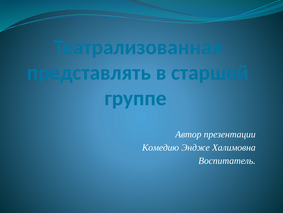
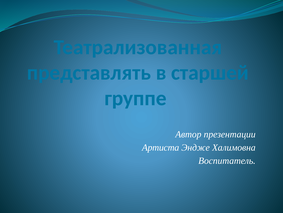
Комедию: Комедию -> Артиста (161, 147)
